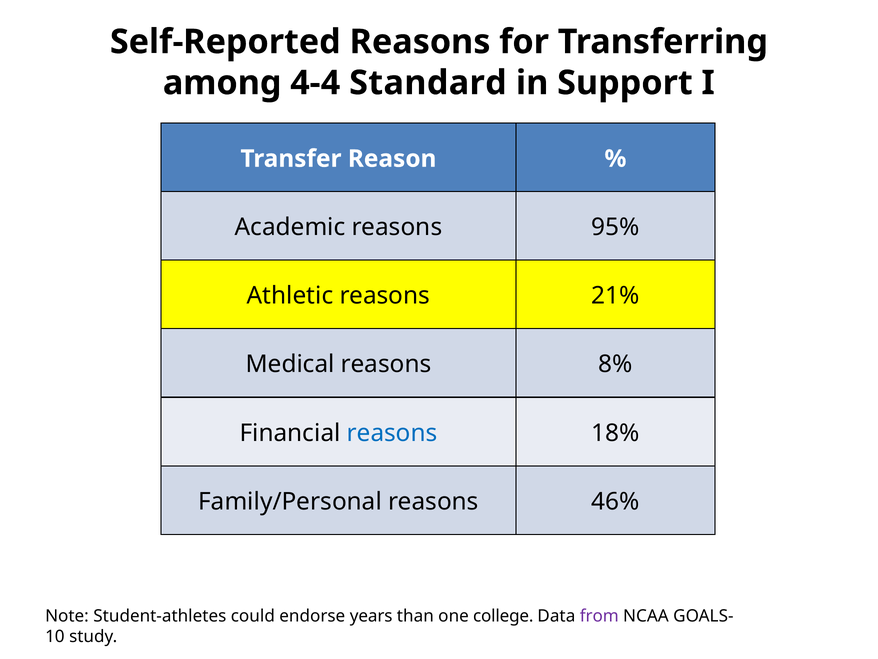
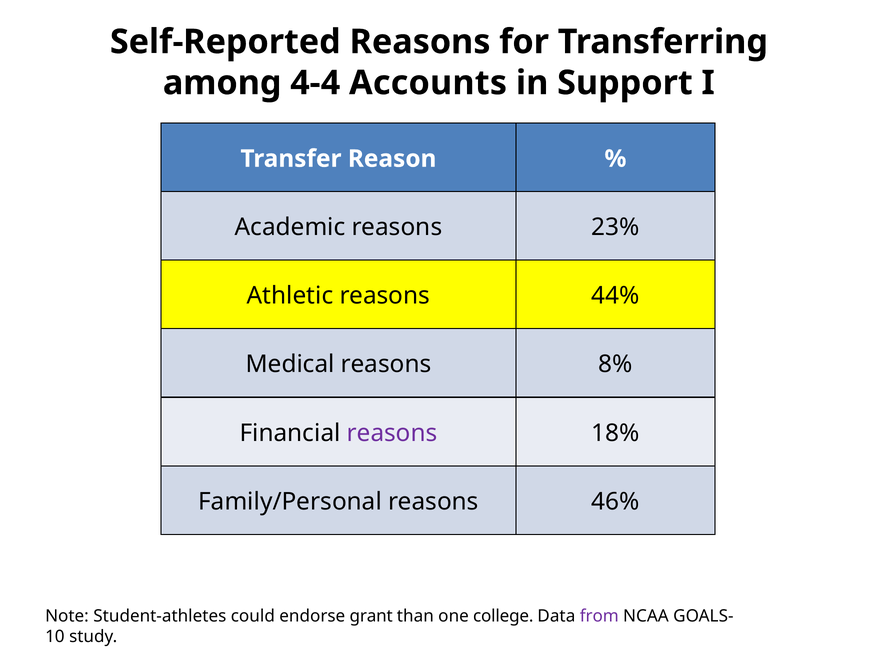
Standard: Standard -> Accounts (428, 83)
95%: 95% -> 23% (615, 227)
21%: 21% -> 44% (615, 296)
reasons colour: blue -> purple (392, 433)
years: years -> grant (371, 616)
